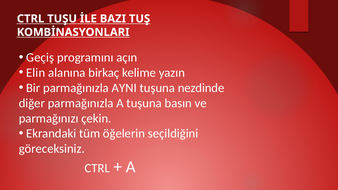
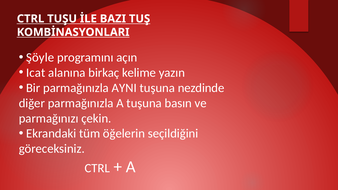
Geçiş: Geçiş -> Şöyle (40, 58)
Elin: Elin -> Icat (36, 73)
